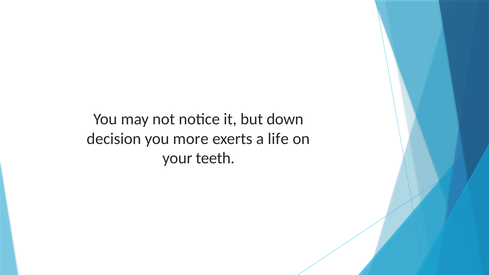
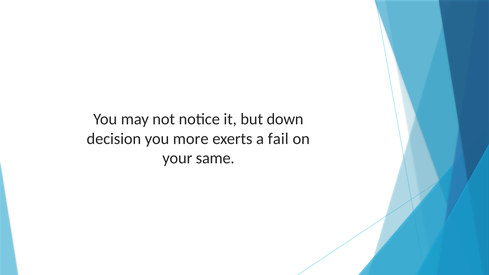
life: life -> fail (278, 139)
teeth: teeth -> same (215, 158)
